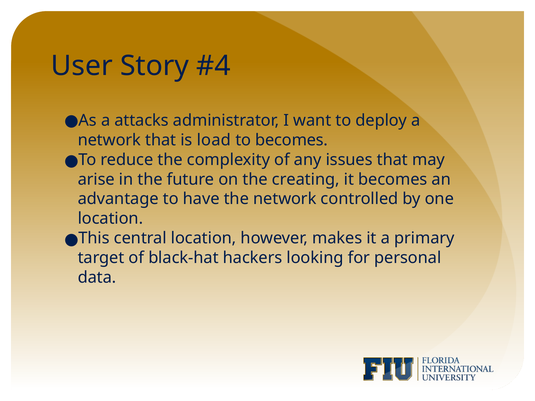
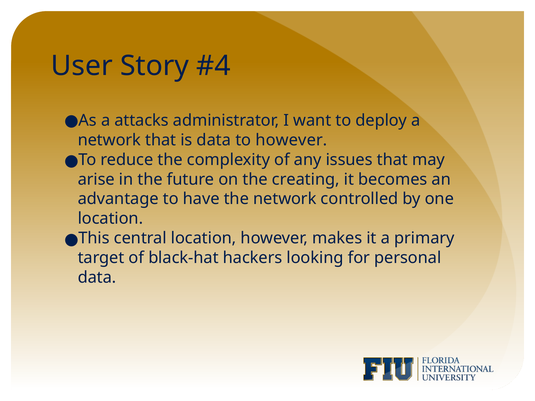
is load: load -> data (214, 140)
to becomes: becomes -> however (291, 140)
